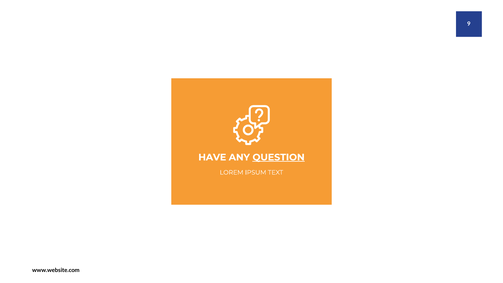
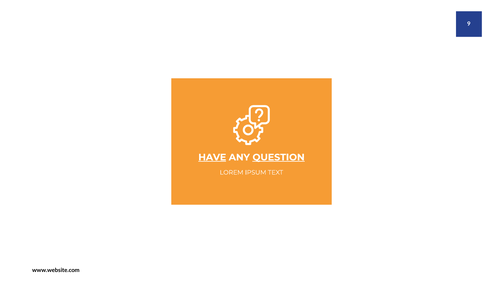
HAVE underline: none -> present (212, 157)
